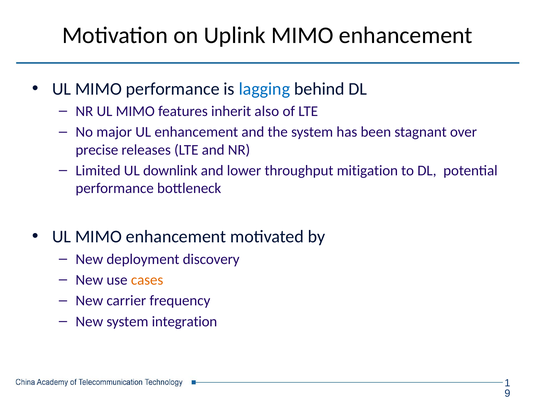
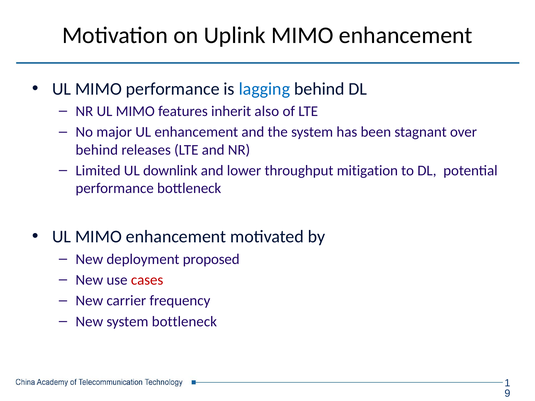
precise: precise -> behind (97, 150)
discovery: discovery -> proposed (211, 259)
cases colour: orange -> red (147, 280)
system integration: integration -> bottleneck (184, 322)
